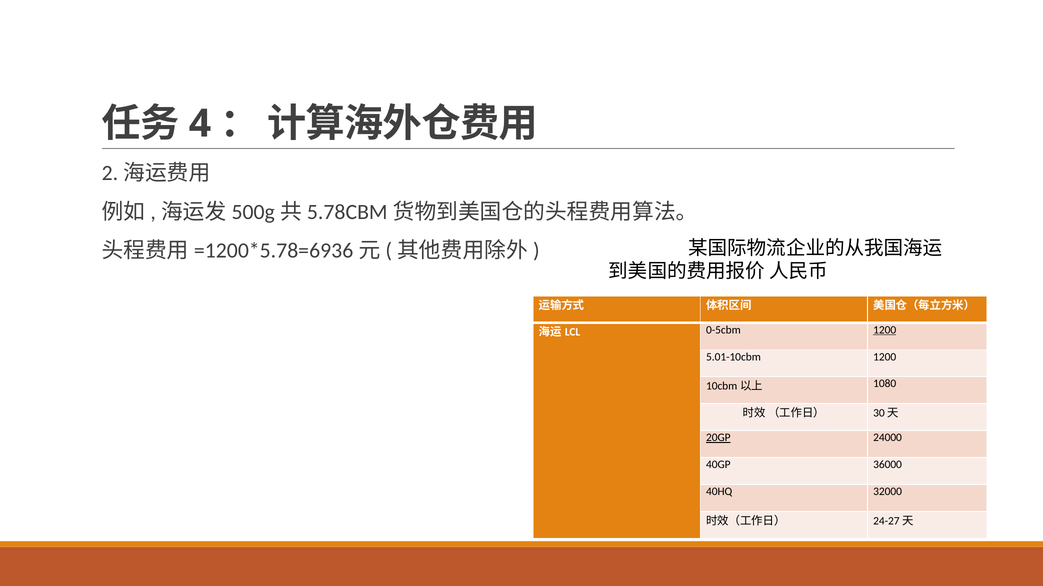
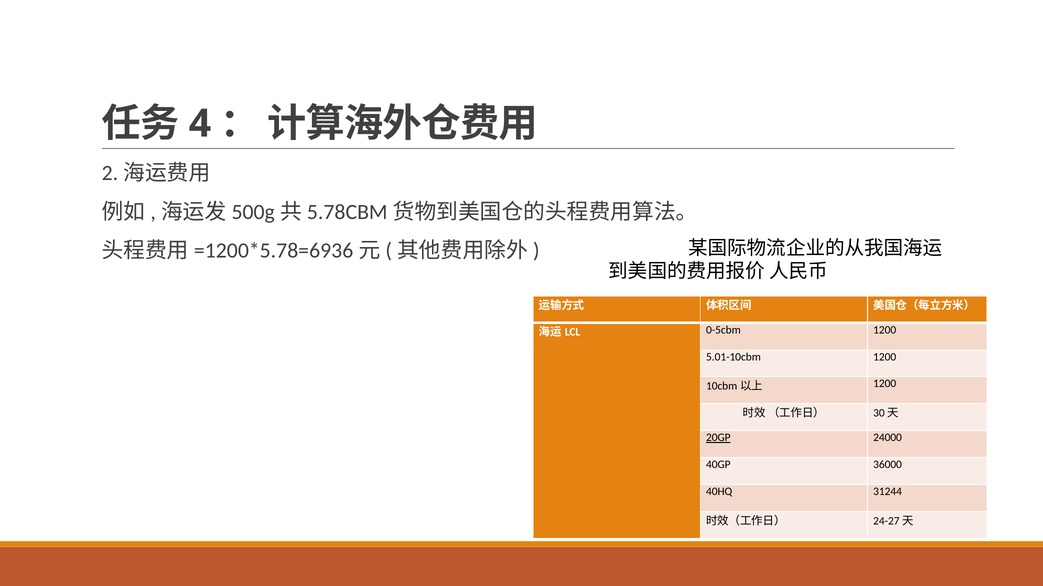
1200 underline: present -> none (885, 330)
1080: 1080 -> 1200 (885, 384)
32000: 32000 -> 31244 (888, 492)
